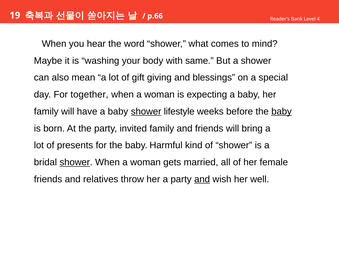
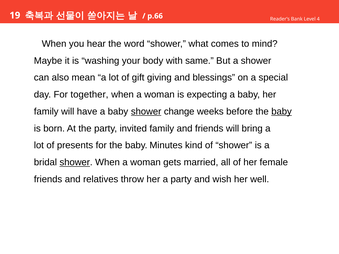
lifestyle: lifestyle -> change (179, 112)
Harmful: Harmful -> Minutes (166, 145)
and underline: present -> none (202, 179)
